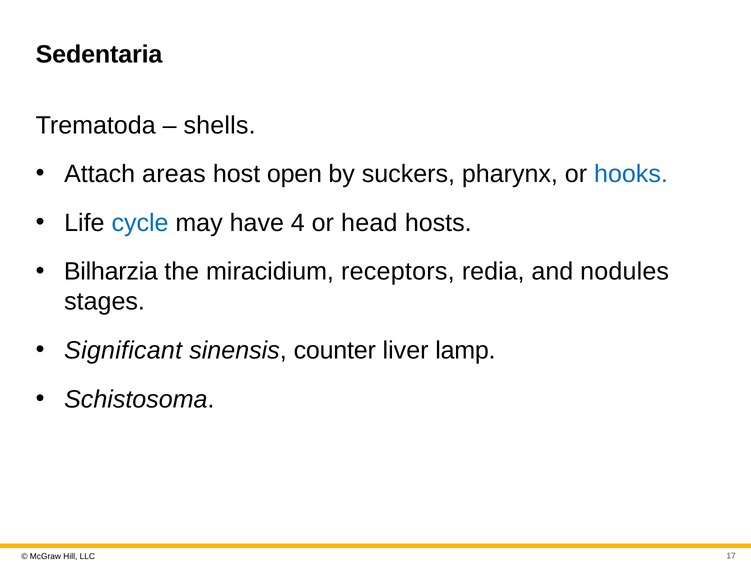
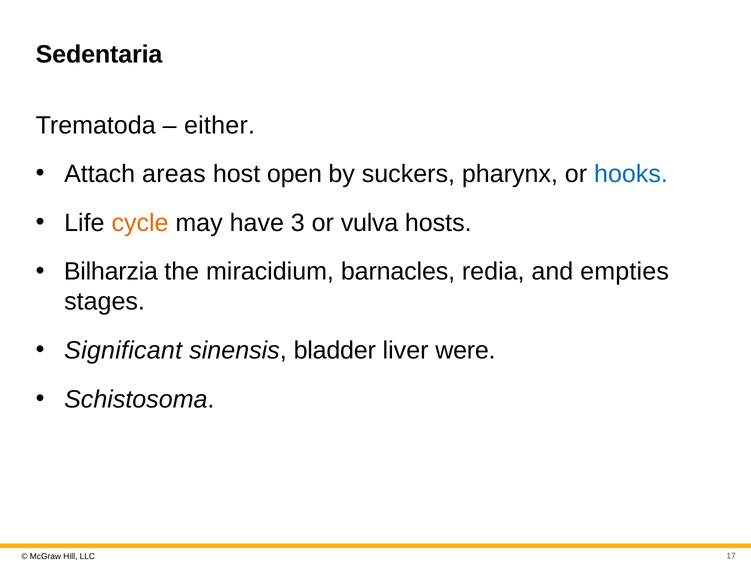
shells: shells -> either (220, 125)
cycle colour: blue -> orange (140, 223)
4: 4 -> 3 (298, 223)
head: head -> vulva (370, 223)
receptors: receptors -> barnacles (398, 272)
nodules: nodules -> empties (625, 272)
counter: counter -> bladder (335, 351)
lamp: lamp -> were (465, 351)
